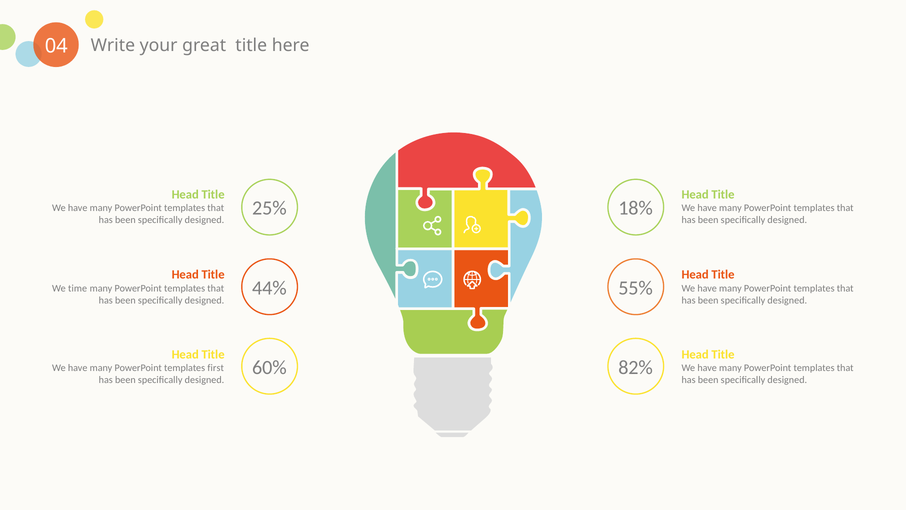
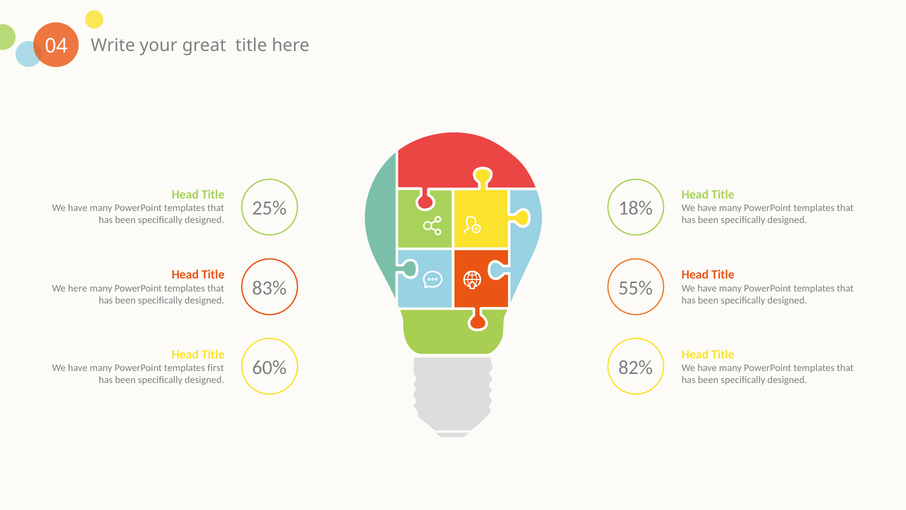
44%: 44% -> 83% (269, 288)
We time: time -> here (78, 288)
